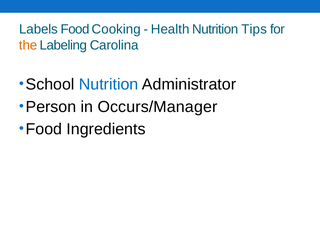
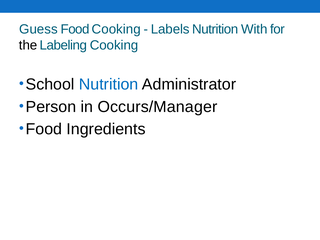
Labels: Labels -> Guess (38, 29)
Health: Health -> Labels (170, 29)
Tips: Tips -> With (254, 29)
the colour: orange -> black (28, 45)
Labeling Carolina: Carolina -> Cooking (114, 45)
